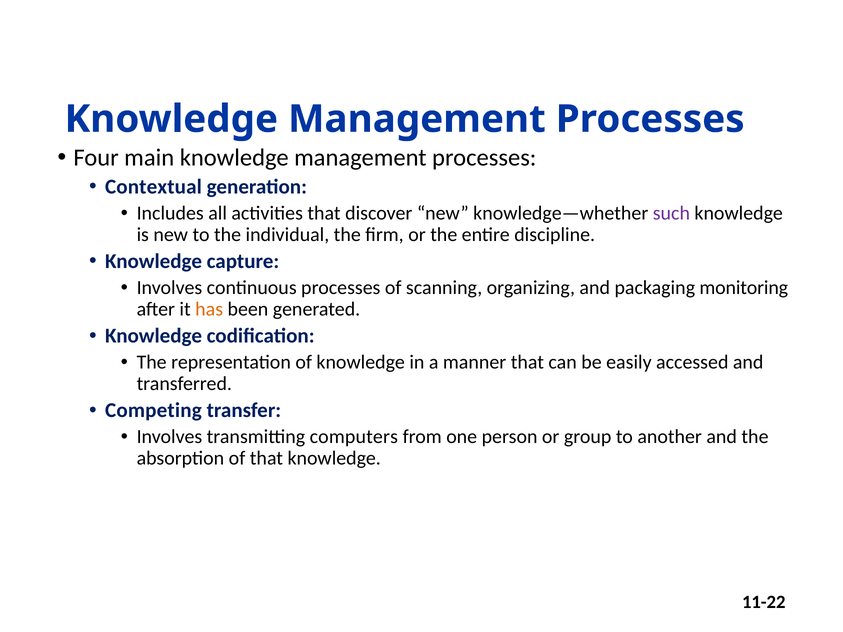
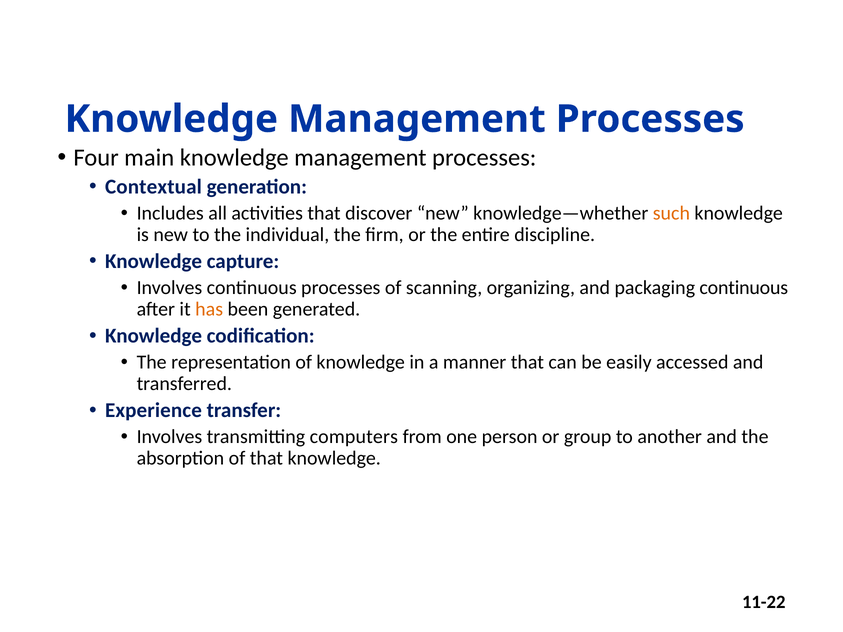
such colour: purple -> orange (671, 213)
packaging monitoring: monitoring -> continuous (744, 288)
Competing: Competing -> Experience (153, 411)
